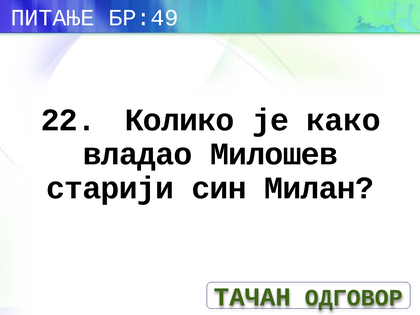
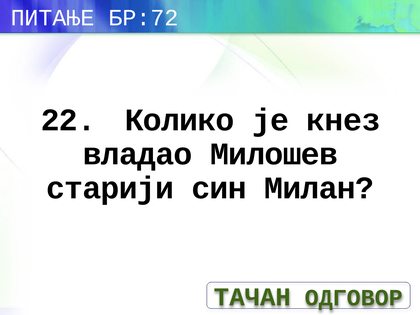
БР:49: БР:49 -> БР:72 (144, 18)
како: како -> кнез (343, 120)
